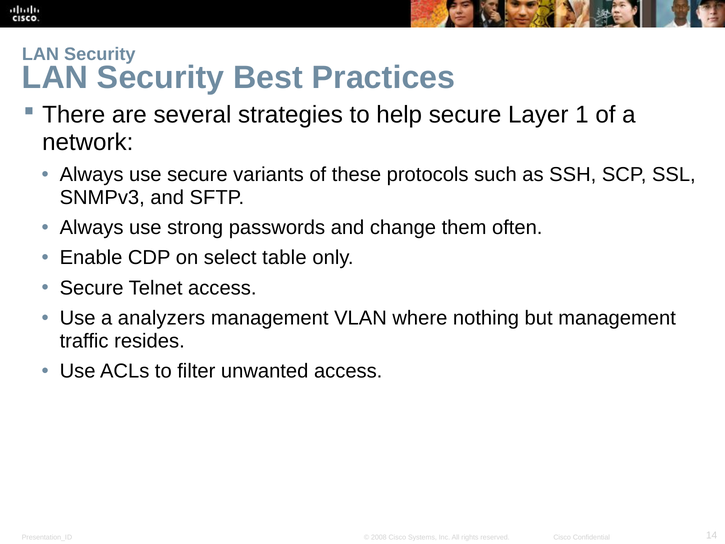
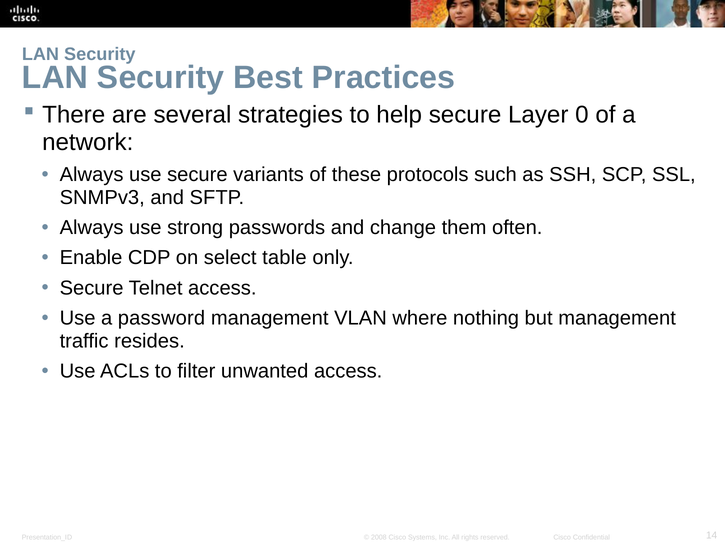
1: 1 -> 0 (582, 115)
analyzers: analyzers -> password (162, 318)
